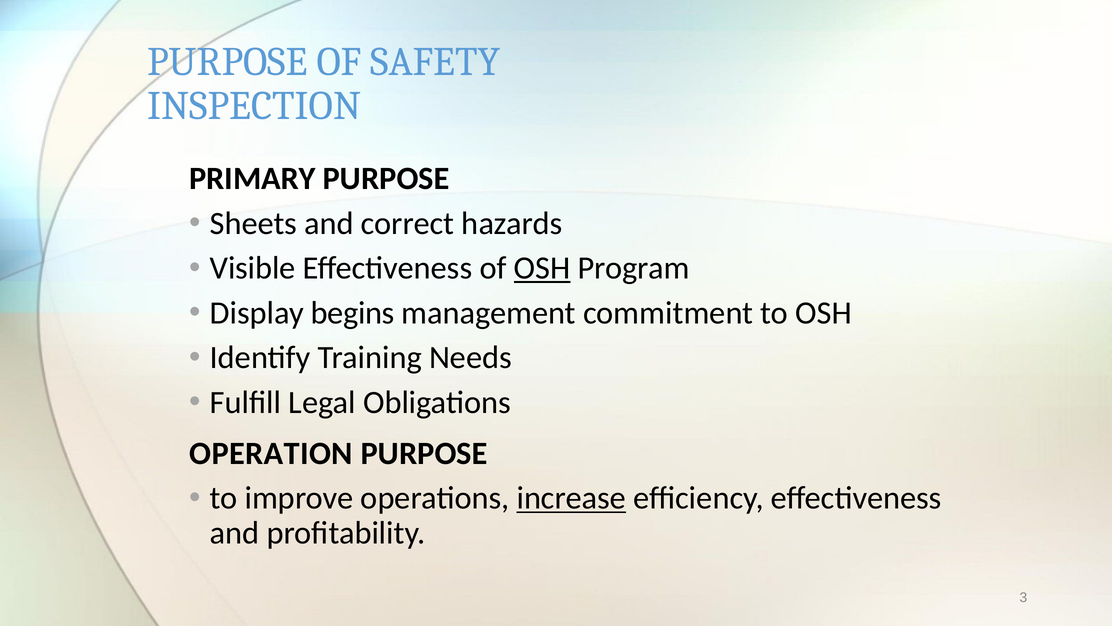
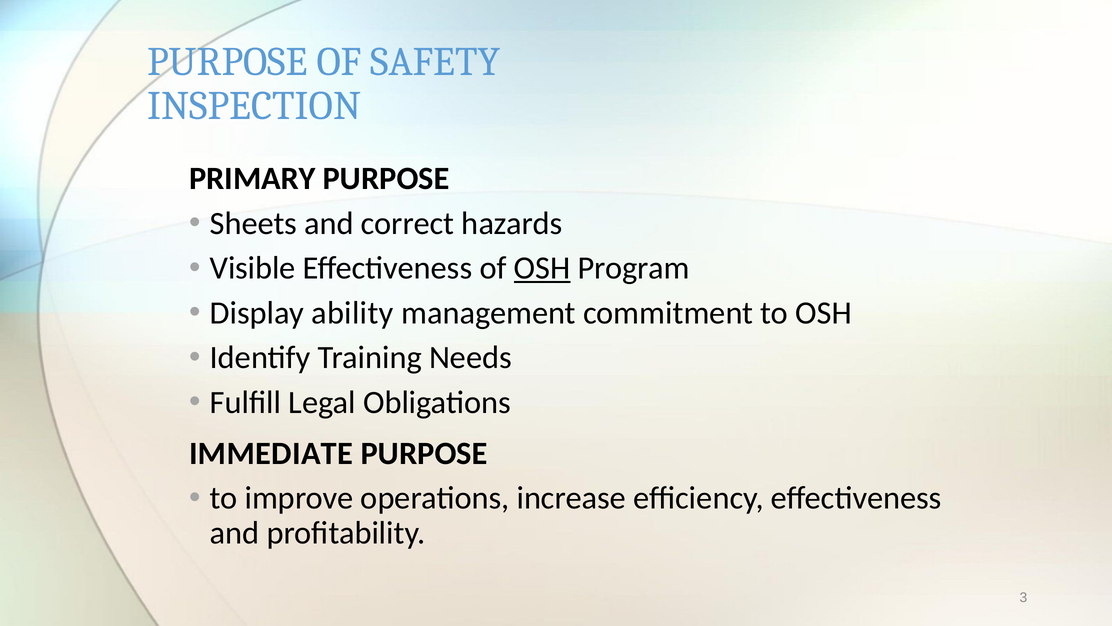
begins: begins -> ability (352, 313)
OPERATION: OPERATION -> IMMEDIATE (271, 453)
increase underline: present -> none (571, 498)
